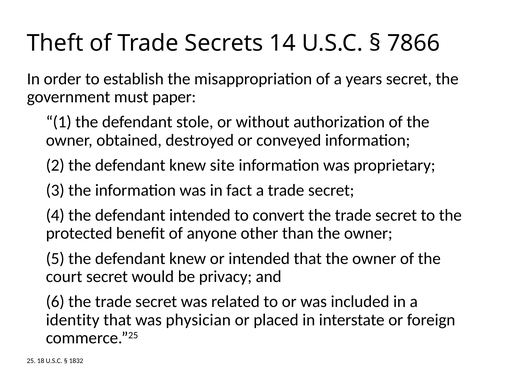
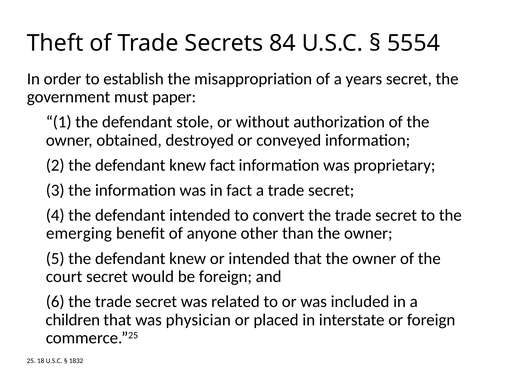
14: 14 -> 84 (282, 43)
7866: 7866 -> 5554 (414, 43)
knew site: site -> fact (222, 165)
protected: protected -> emerging (79, 234)
be privacy: privacy -> foreign (225, 277)
identity: identity -> children (73, 320)
